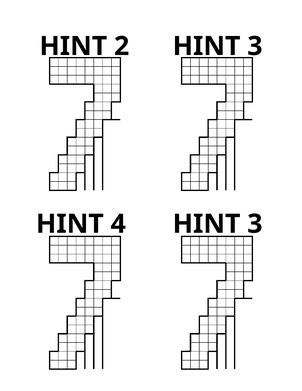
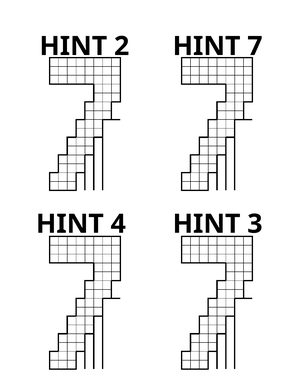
2 HINT 3: 3 -> 7 (255, 46)
